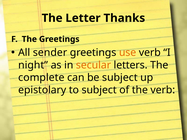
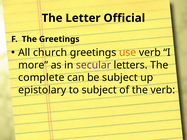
Thanks: Thanks -> Official (124, 18)
sender: sender -> church (50, 53)
night: night -> more (33, 65)
secular colour: orange -> purple (94, 65)
